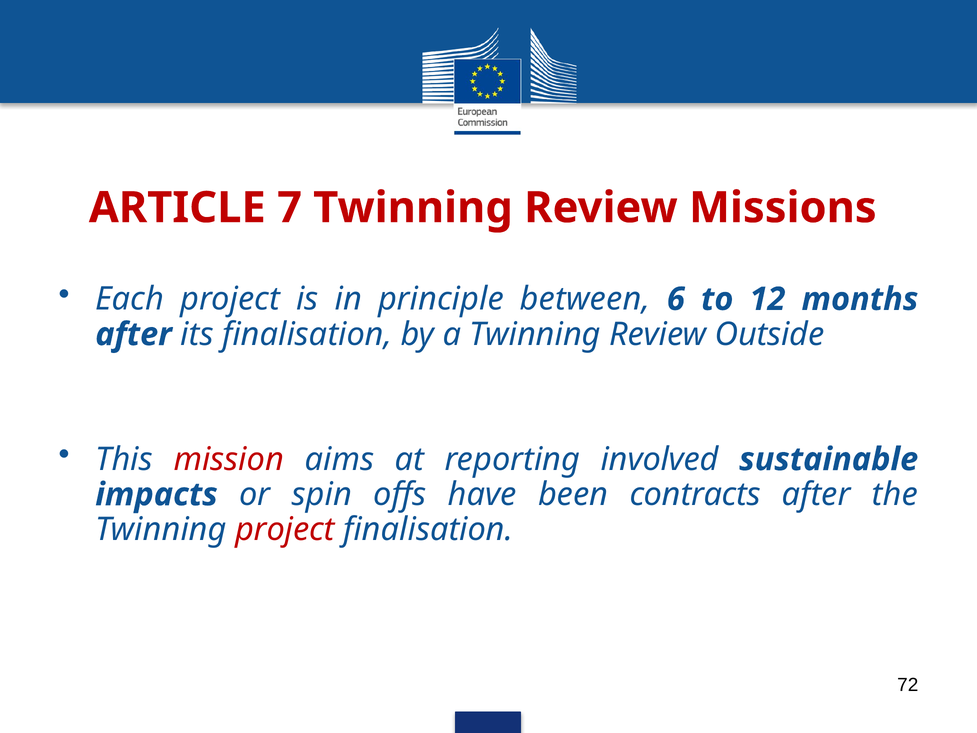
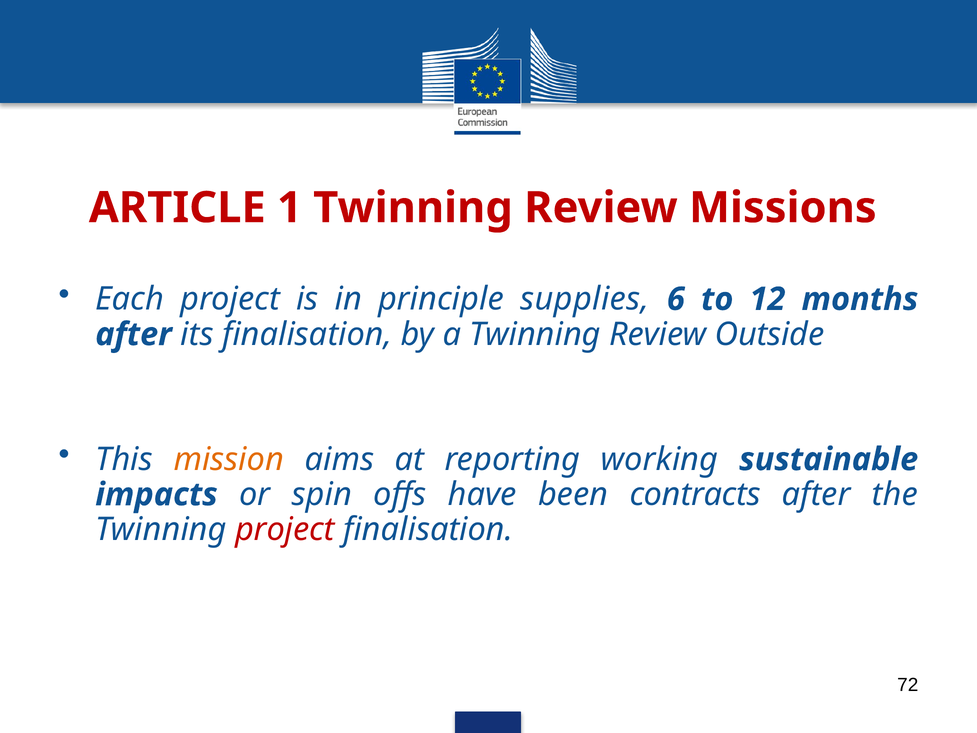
7: 7 -> 1 (290, 208)
between: between -> supplies (585, 299)
mission colour: red -> orange (229, 459)
involved: involved -> working (660, 459)
